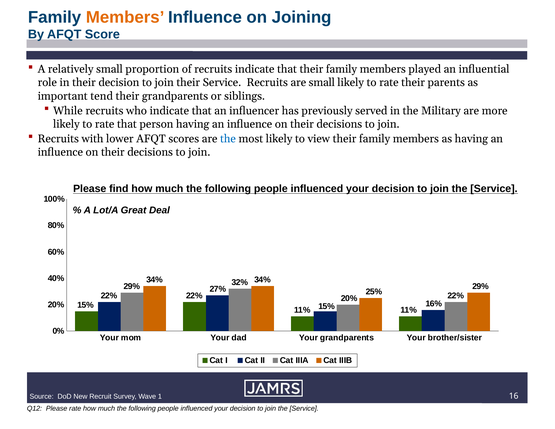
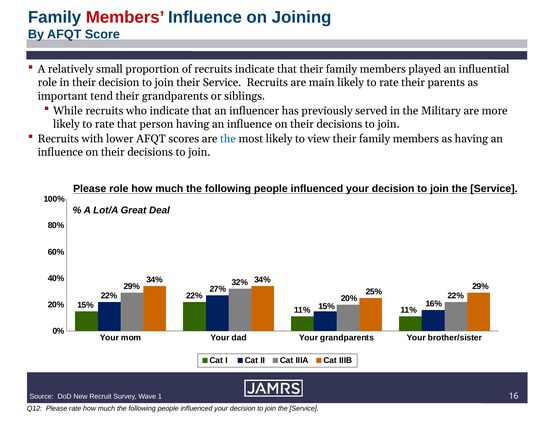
Members colour: orange -> red (125, 17)
are small: small -> main (322, 83)
Please find: find -> role (119, 189)
